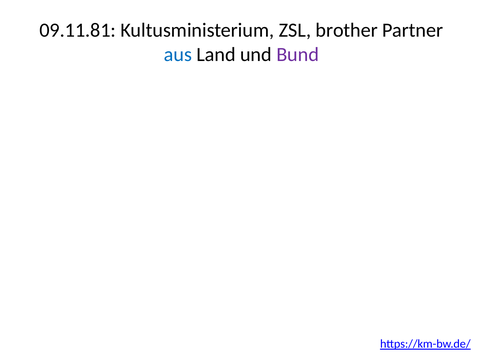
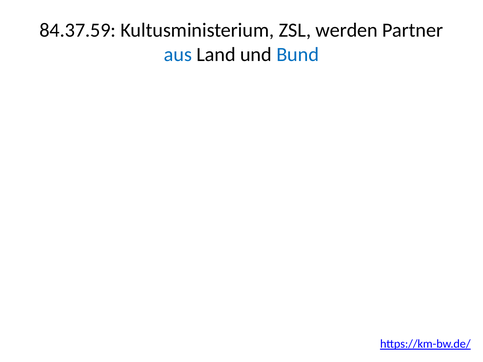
09.11.81: 09.11.81 -> 84.37.59 (78, 30)
brother: brother -> werden (347, 30)
Bund colour: purple -> blue (298, 55)
